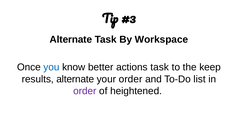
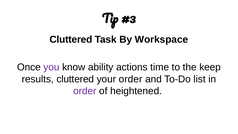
Alternate: Alternate -> Cluttered (71, 39)
you colour: blue -> purple (51, 67)
better: better -> ability (101, 67)
actions task: task -> time (160, 67)
results alternate: alternate -> cluttered (75, 79)
